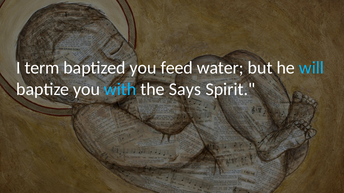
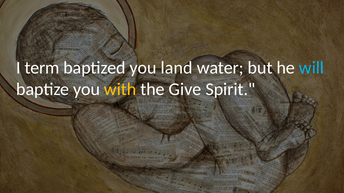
feed: feed -> land (177, 68)
with colour: light blue -> yellow (120, 89)
Says: Says -> Give (185, 89)
